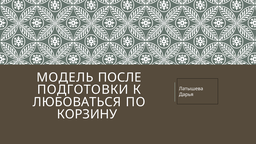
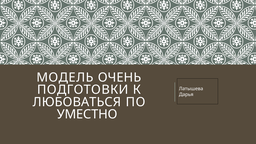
ПОСЛЕ: ПОСЛЕ -> ОЧЕНЬ (120, 77)
КОРЗИНУ: КОРЗИНУ -> УМЕСТНО (87, 114)
